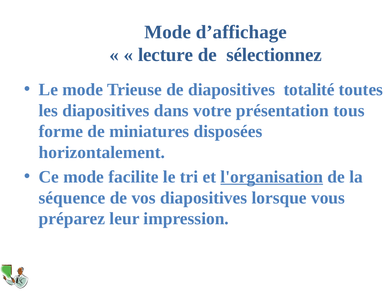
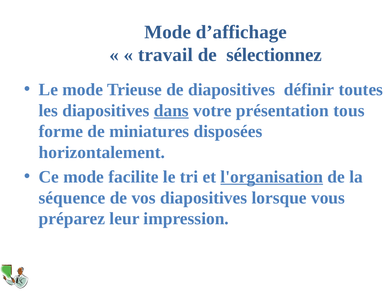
lecture: lecture -> travail (165, 55)
totalité: totalité -> définir (309, 90)
dans underline: none -> present (171, 111)
